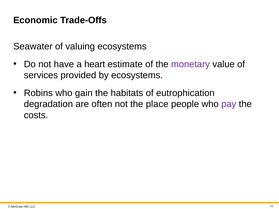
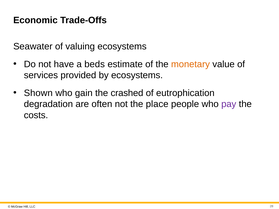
heart: heart -> beds (95, 64)
monetary colour: purple -> orange (190, 64)
Robins: Robins -> Shown (38, 93)
habitats: habitats -> crashed (127, 93)
